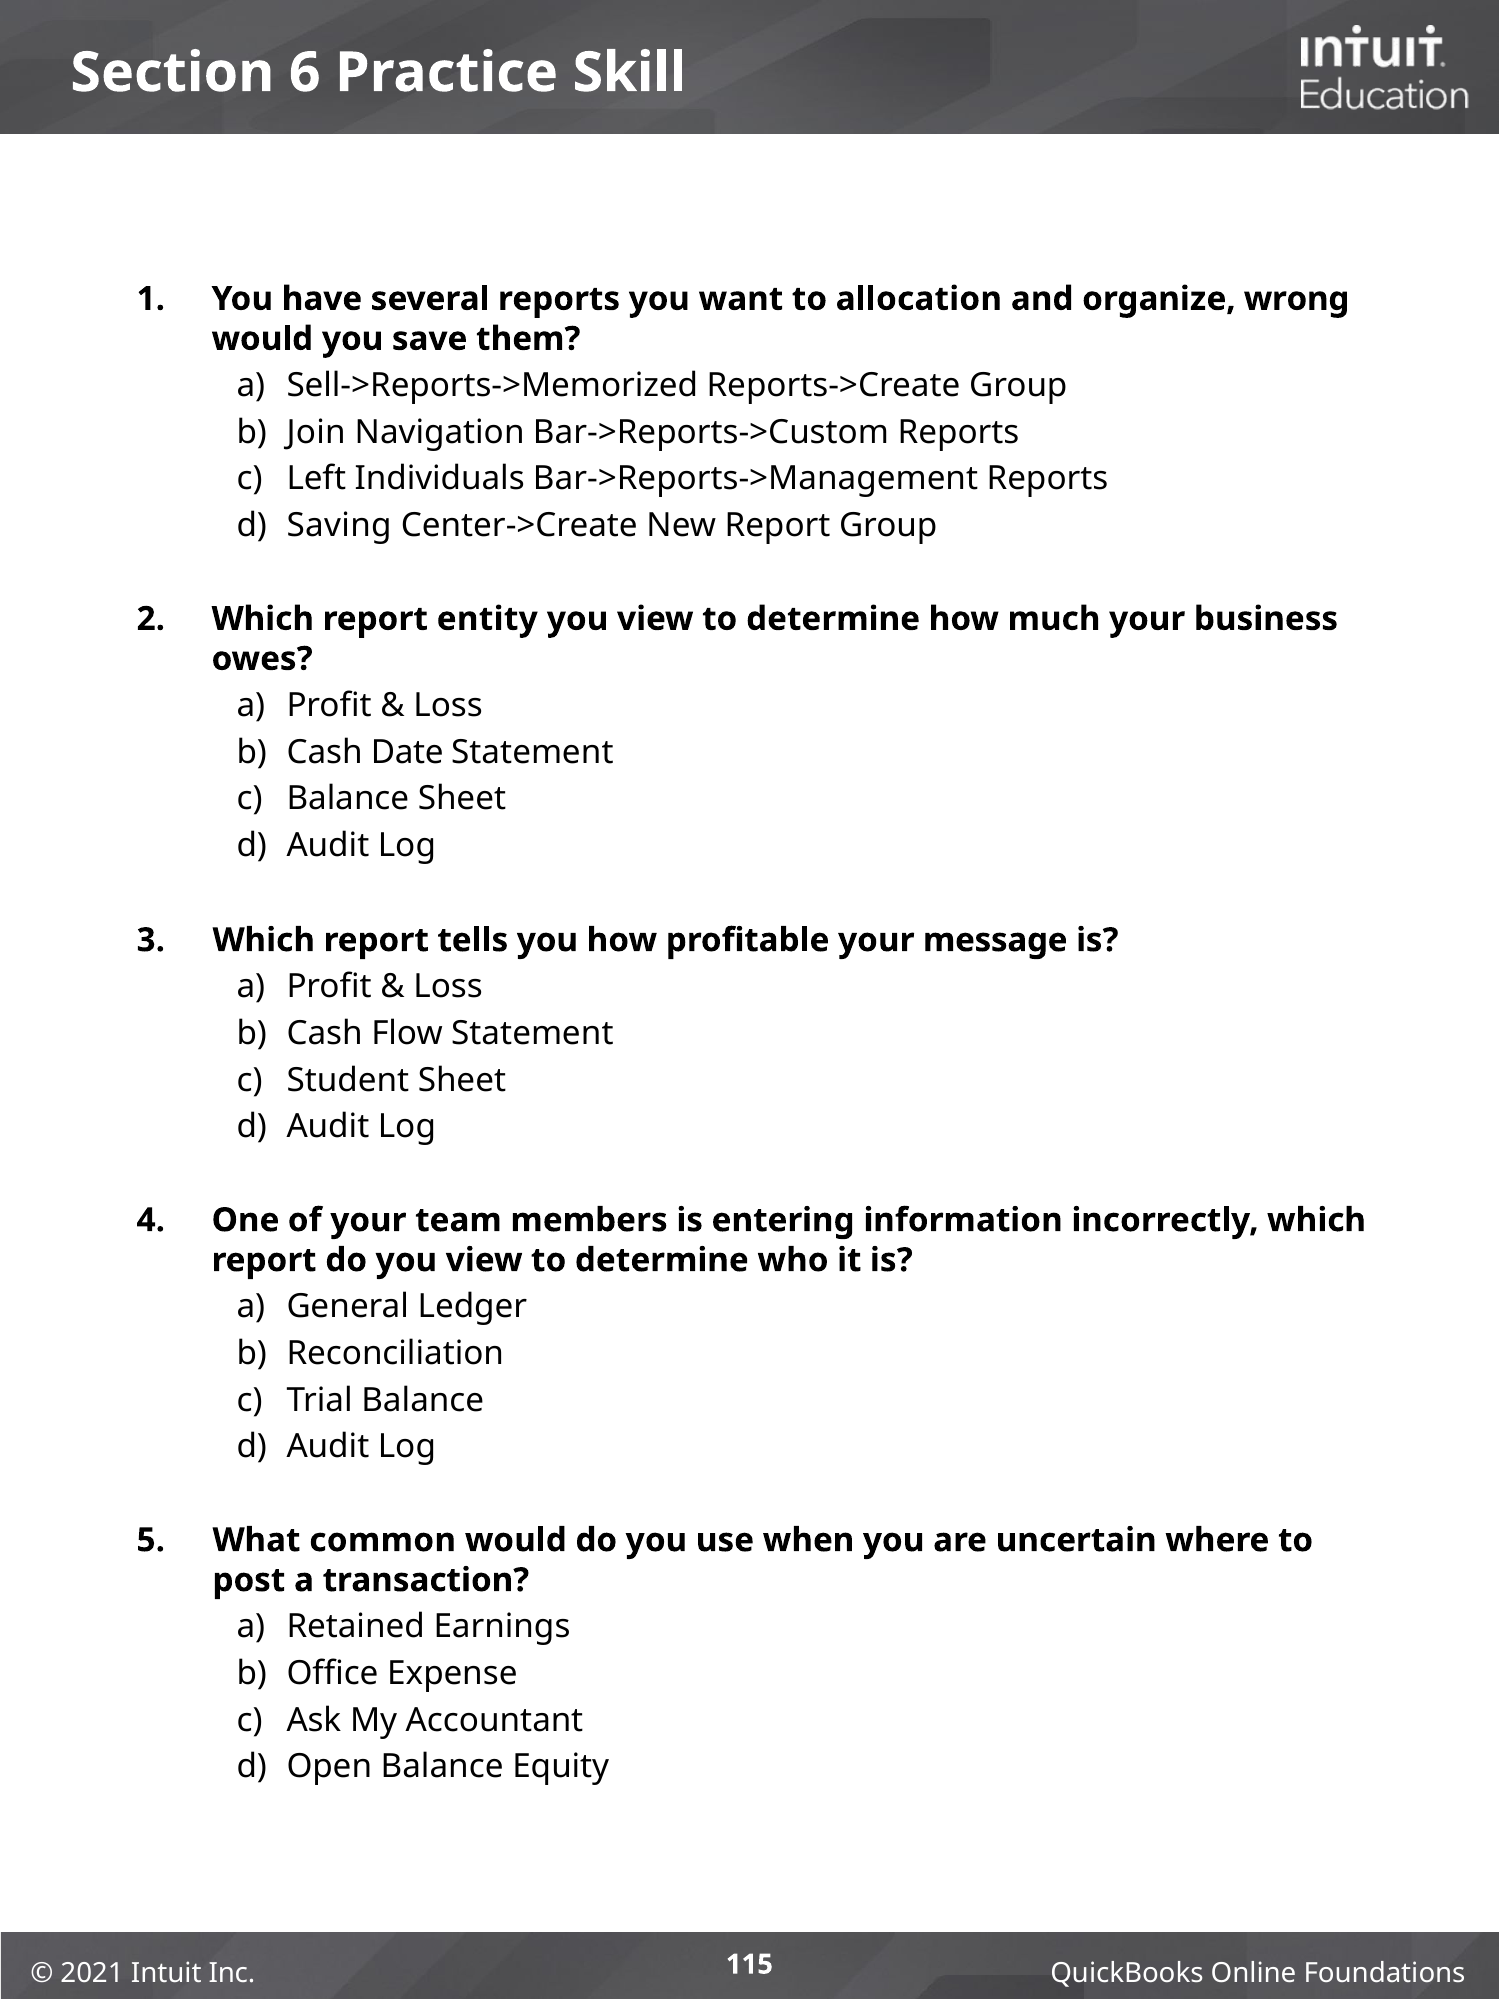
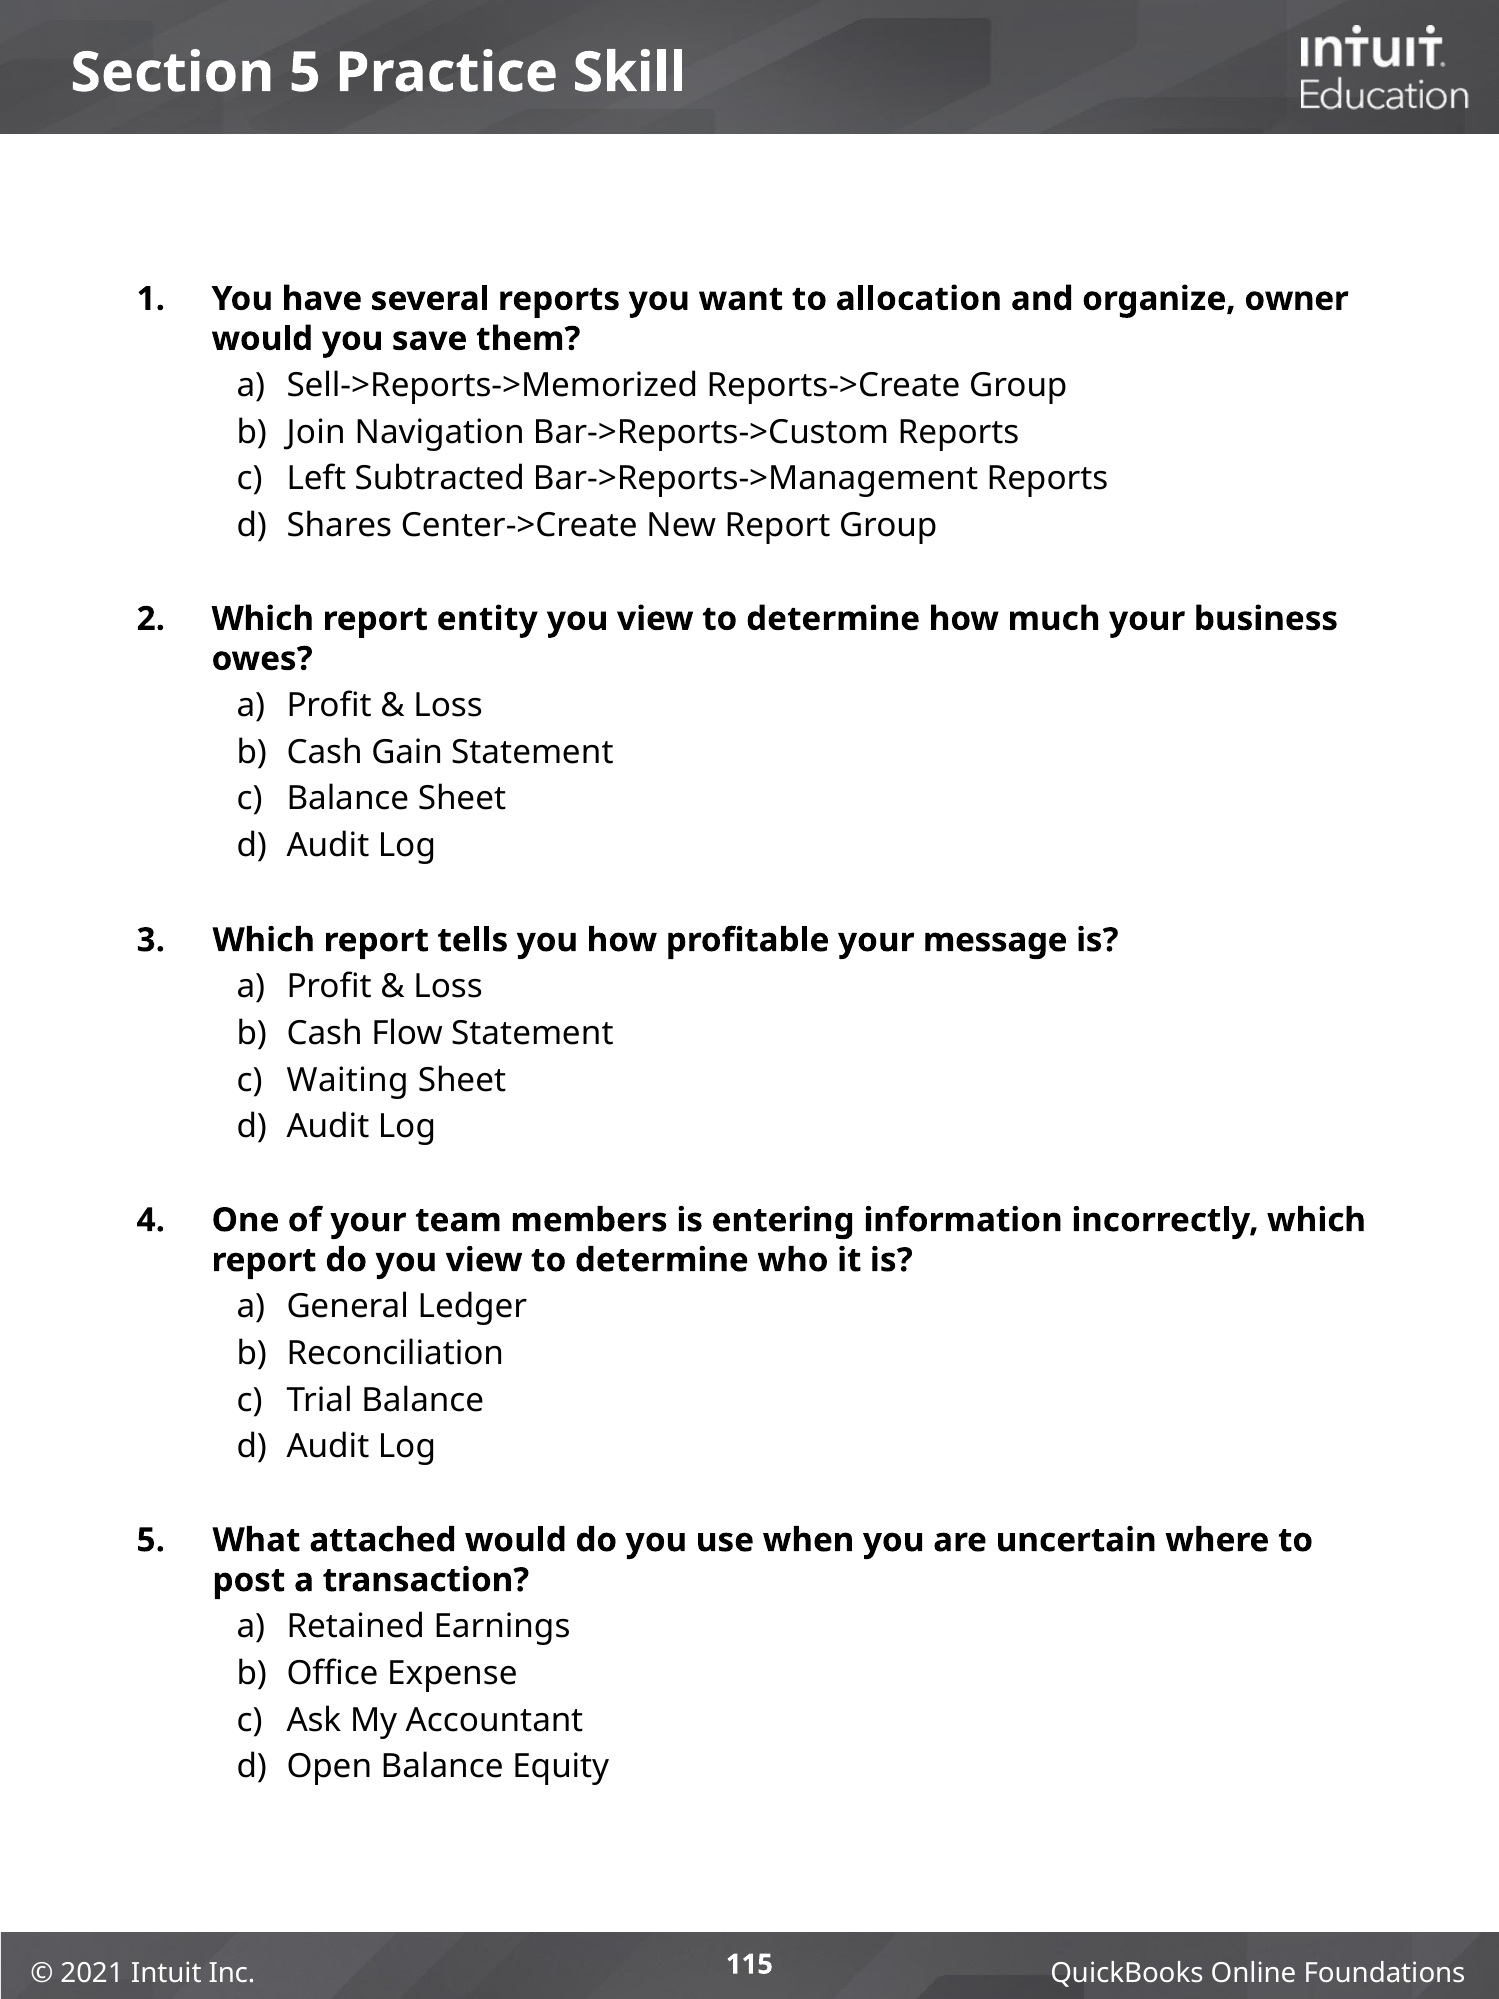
Section 6: 6 -> 5 (305, 73)
wrong: wrong -> owner (1297, 299)
Individuals: Individuals -> Subtracted (440, 479)
Saving: Saving -> Shares (339, 525)
Date: Date -> Gain (407, 752)
Student: Student -> Waiting (348, 1080)
common: common -> attached (383, 1540)
